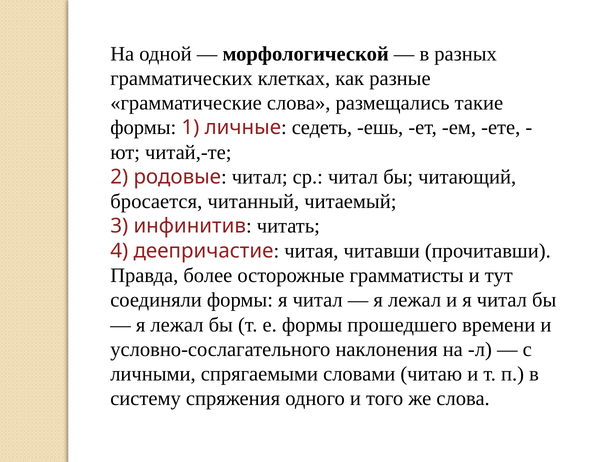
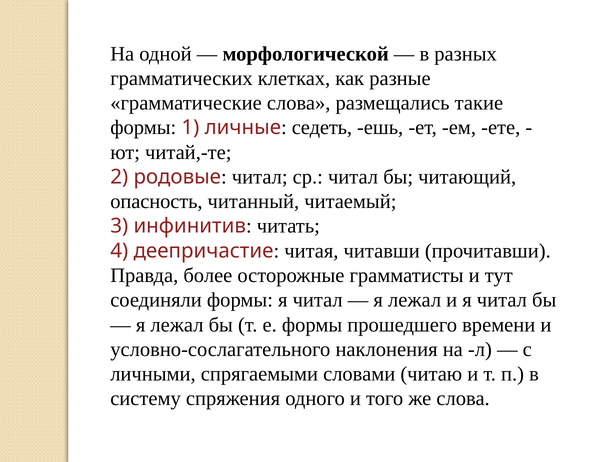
бросается: бросается -> опасность (156, 202)
